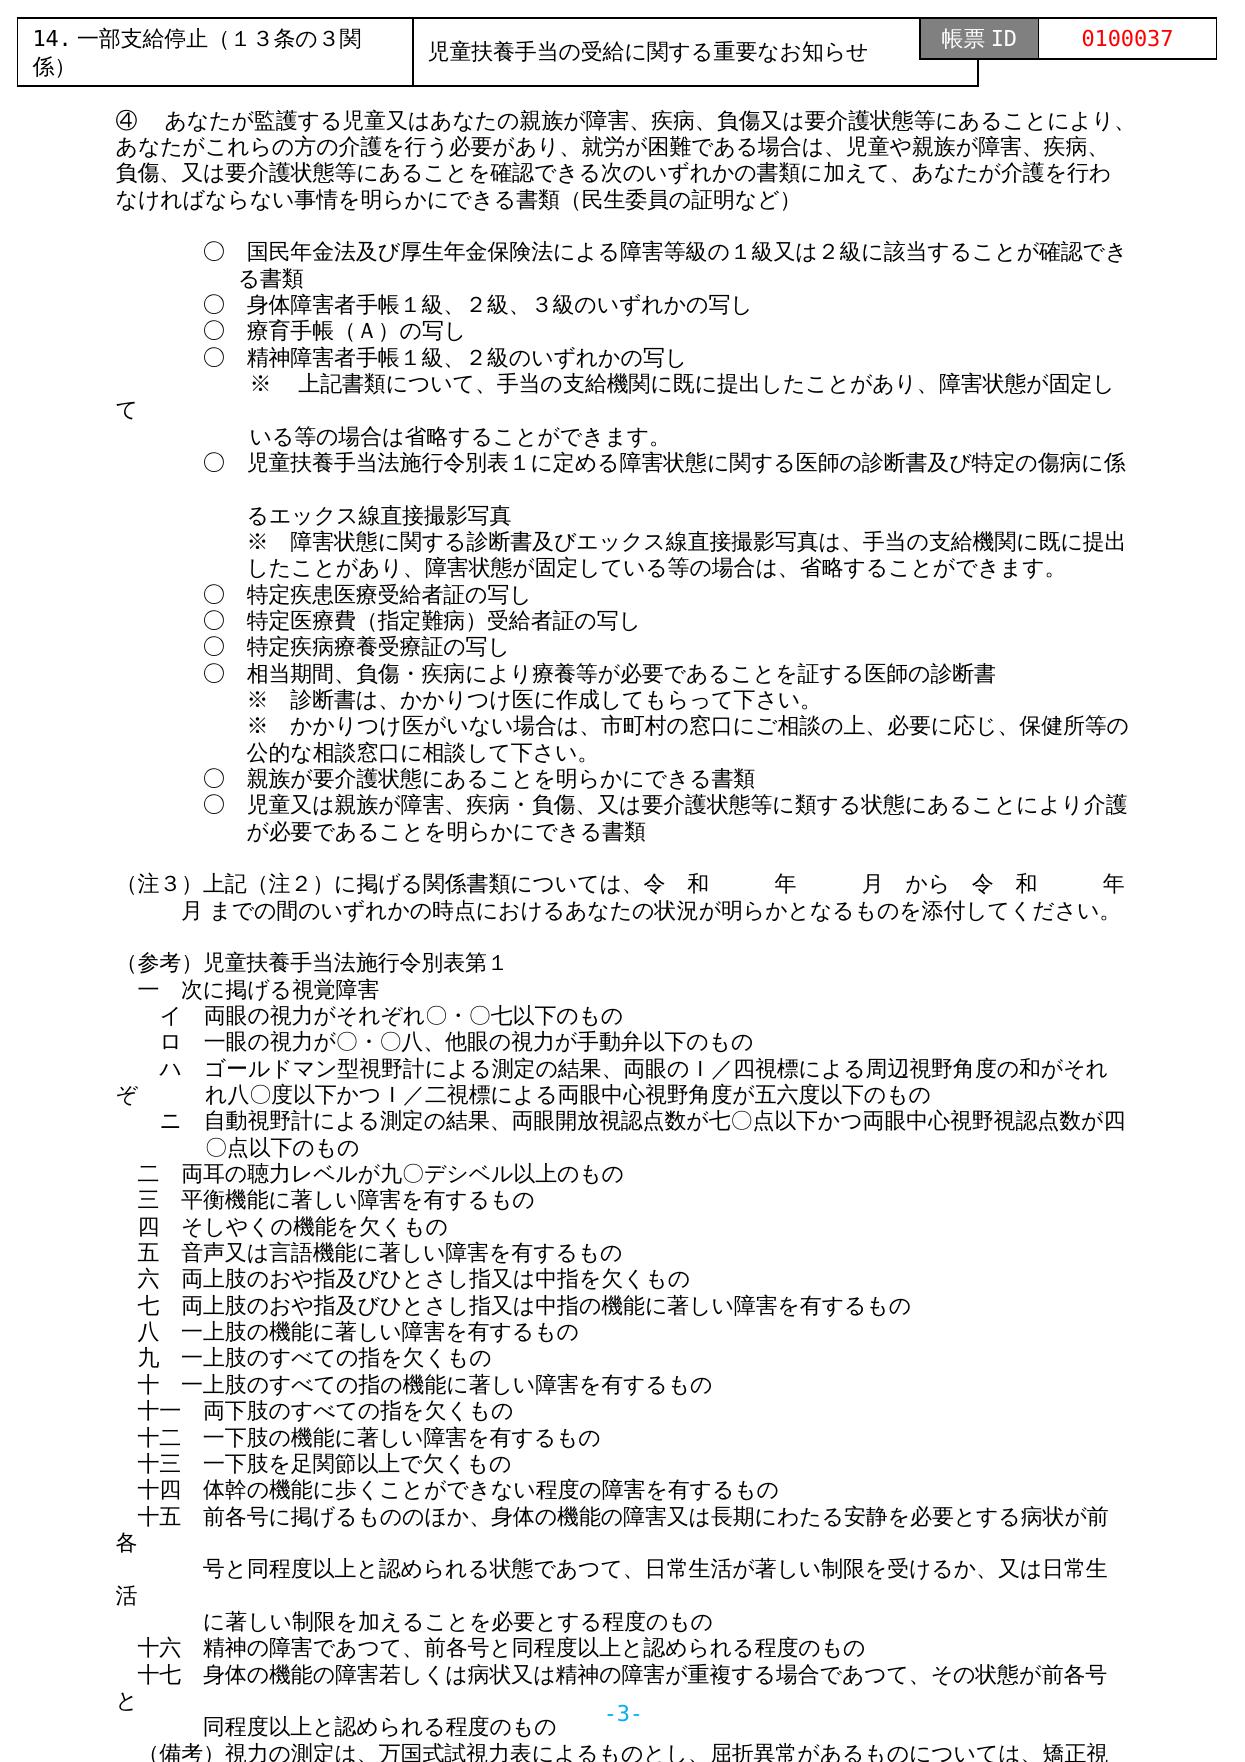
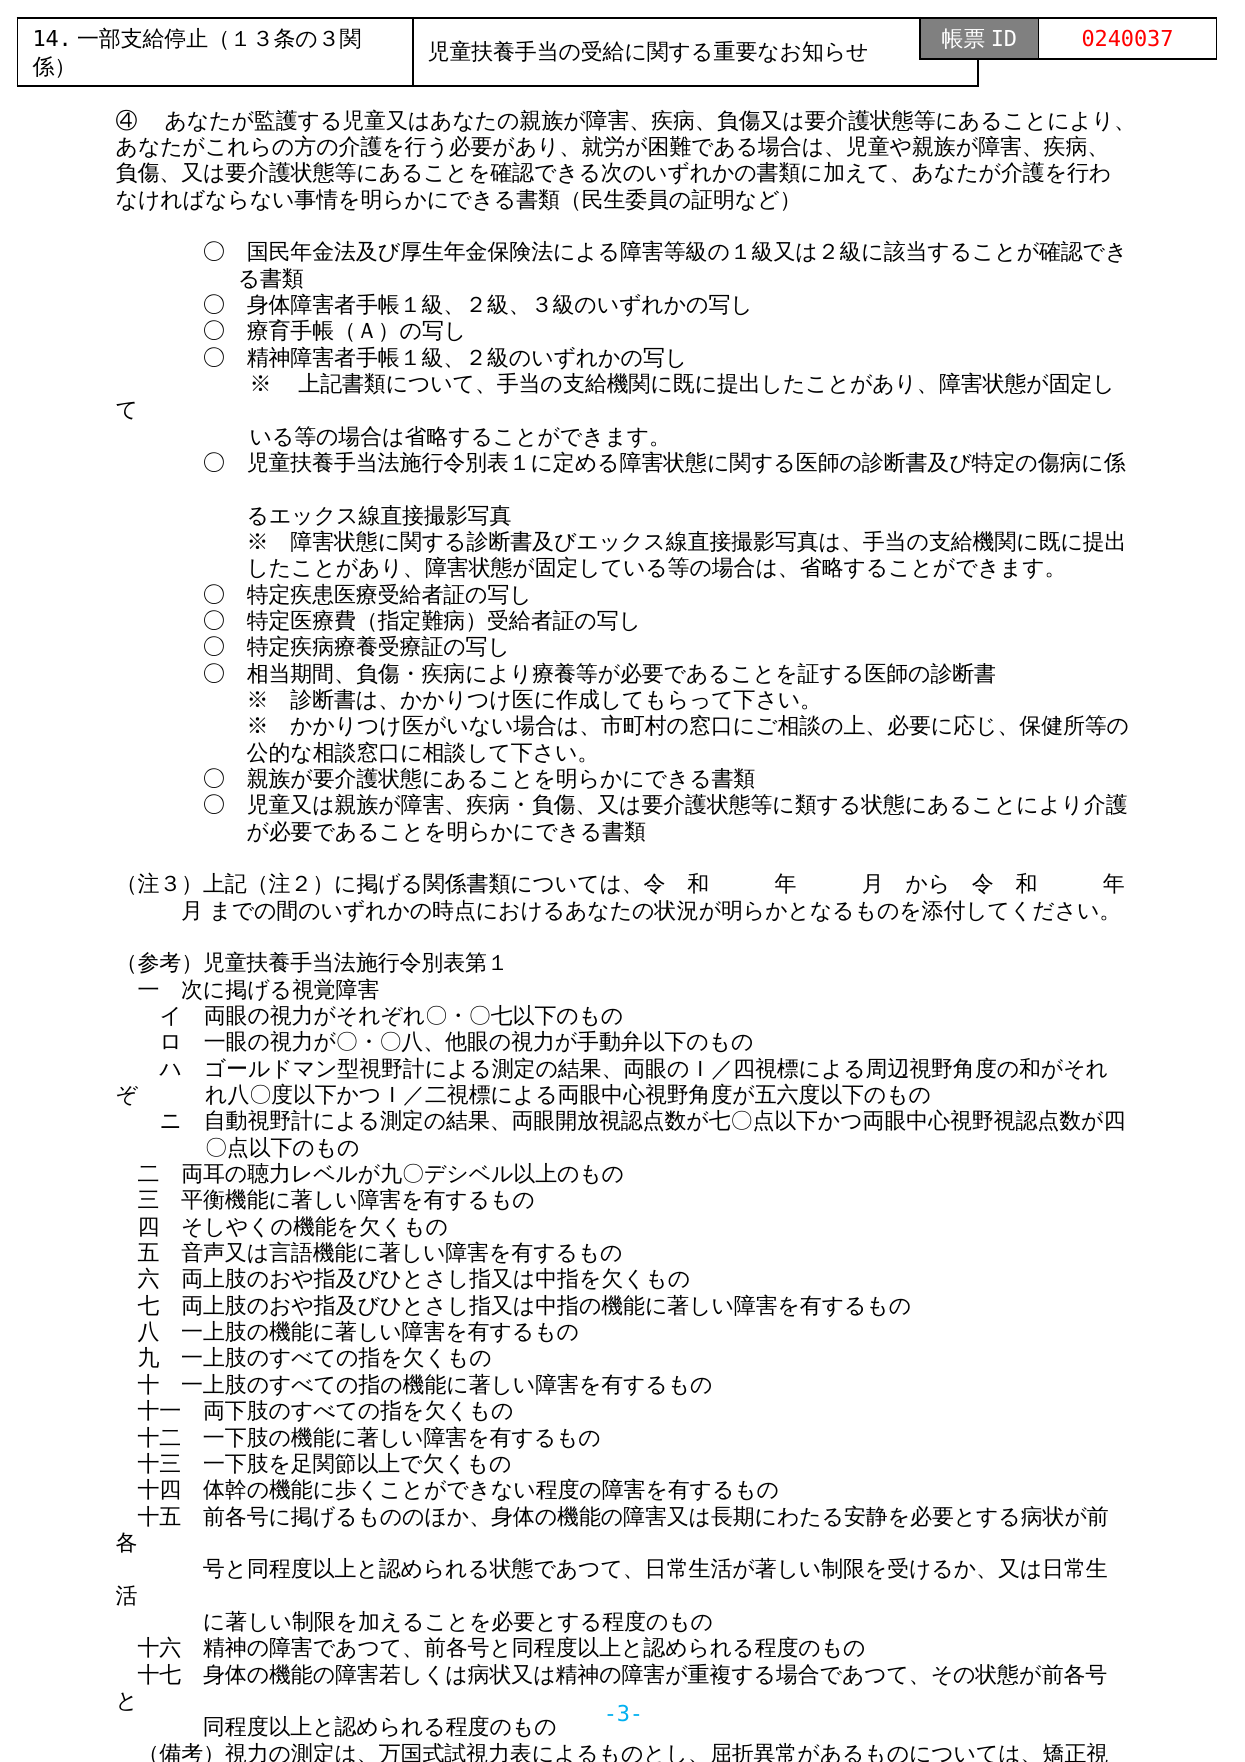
0100037: 0100037 -> 0240037 (1128, 39)
